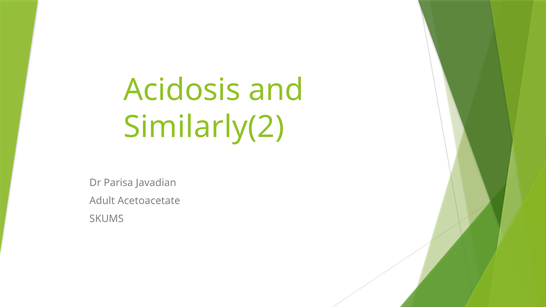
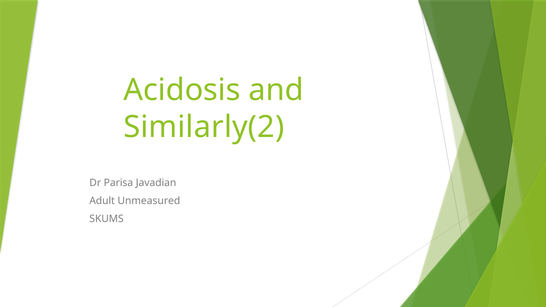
Acetoacetate: Acetoacetate -> Unmeasured (149, 201)
